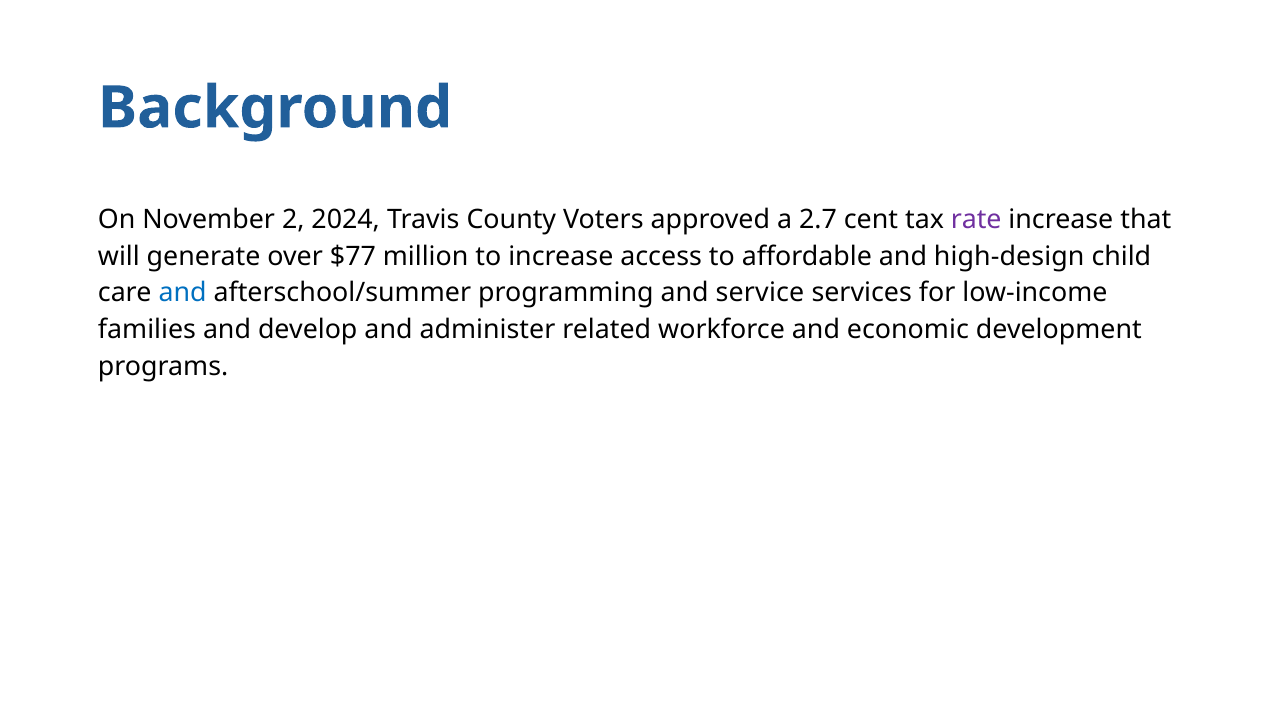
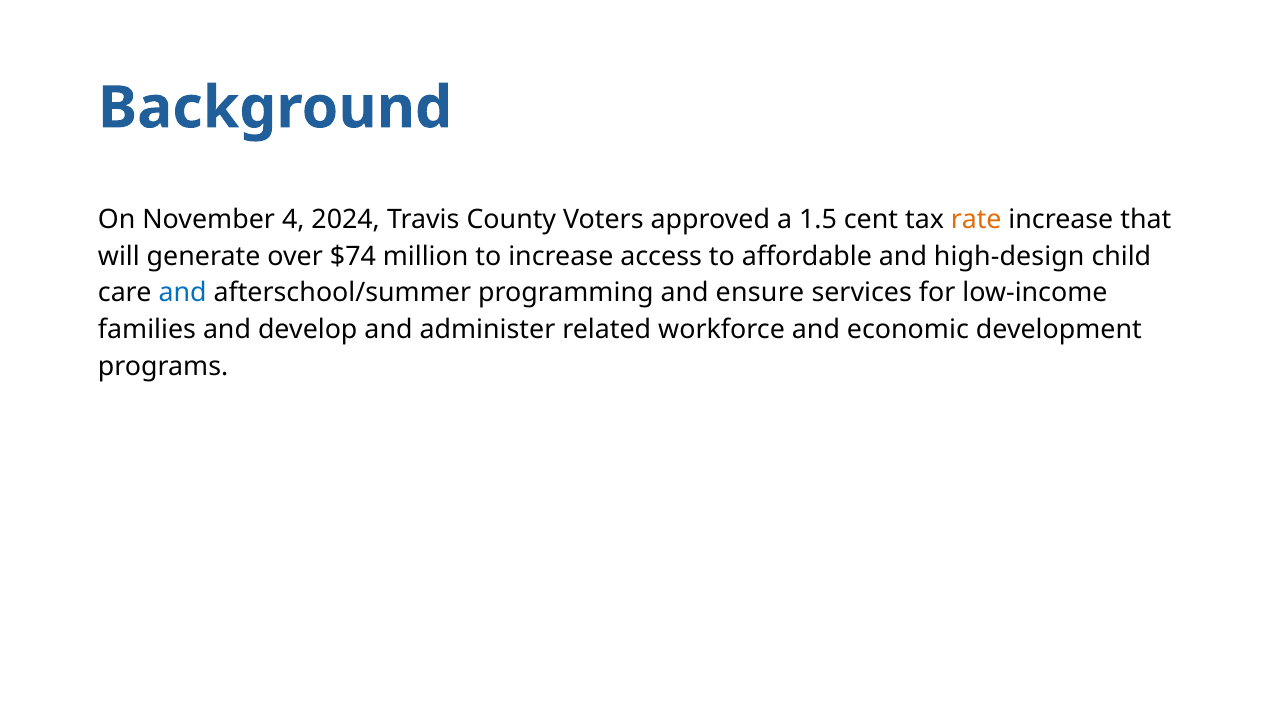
2: 2 -> 4 (293, 220)
2.7: 2.7 -> 1.5 (818, 220)
rate colour: purple -> orange (976, 220)
$77: $77 -> $74 (353, 256)
service: service -> ensure (760, 293)
